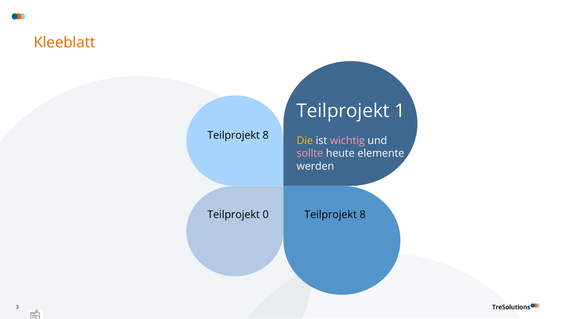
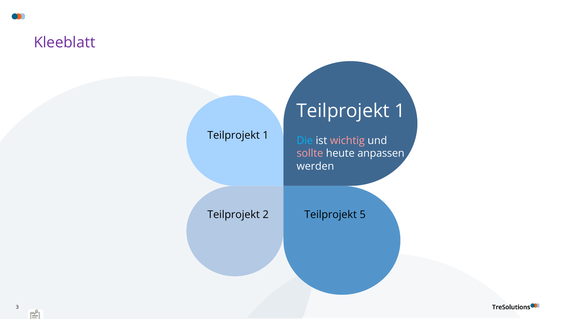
Kleeblatt colour: orange -> purple (65, 42)
8: 8 -> 1 (266, 135)
Die colour: yellow -> light blue (305, 141)
elemente: elemente -> anpassen (381, 153)
0: 0 -> 2 (266, 215)
8: 8 -> 5 (363, 215)
